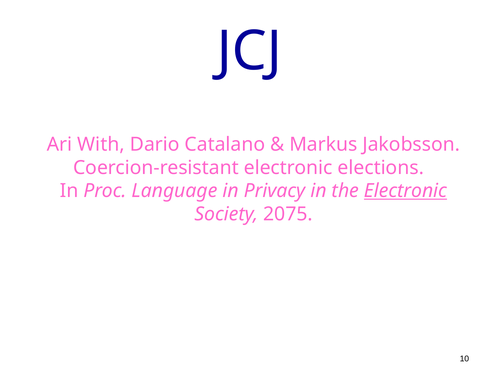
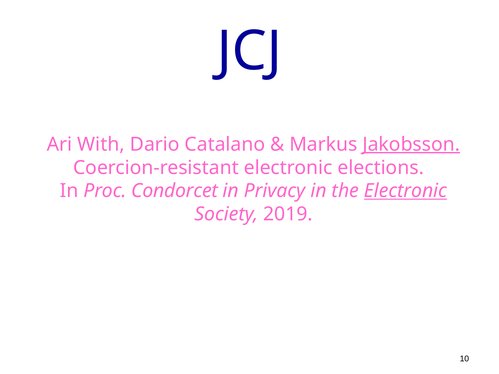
Jakobsson underline: none -> present (411, 144)
Language: Language -> Condorcet (175, 191)
2075: 2075 -> 2019 (288, 214)
